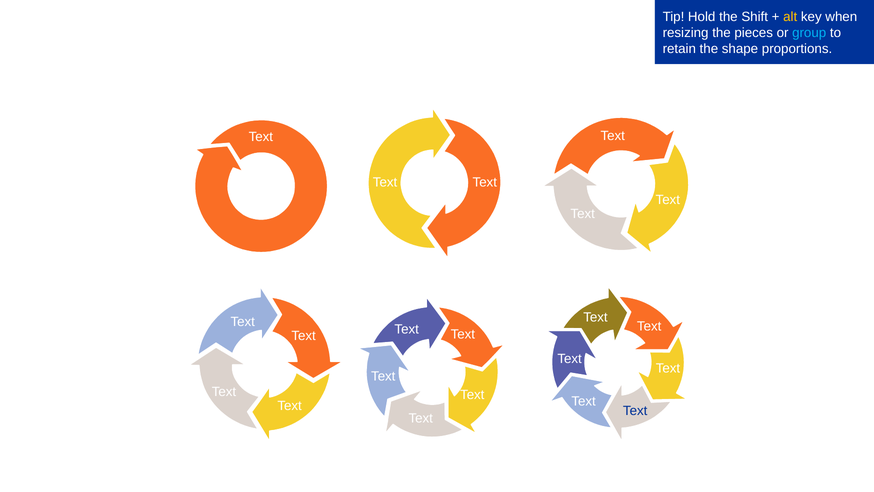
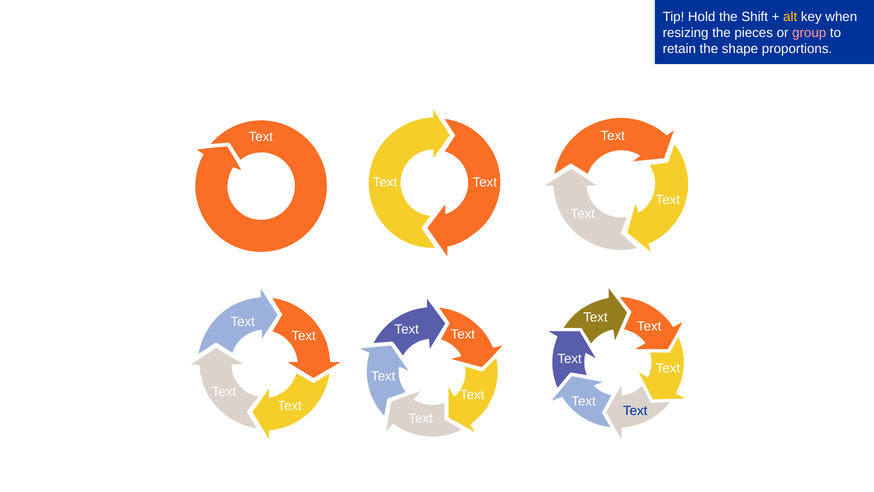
group colour: light blue -> pink (809, 33)
